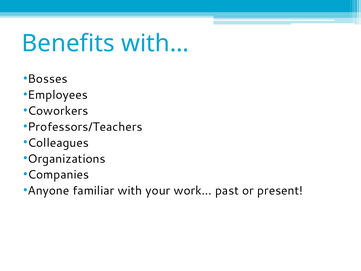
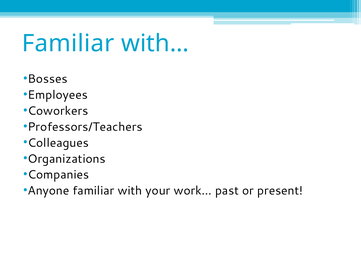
Benefits: Benefits -> Familiar (68, 43)
